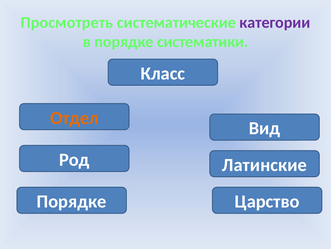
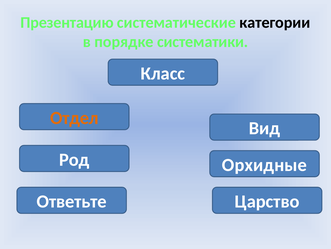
Просмотреть: Просмотреть -> Презентацию (67, 22)
категории colour: purple -> black (275, 22)
Латинские: Латинские -> Орхидные (264, 164)
Порядке: Порядке -> Ответьте (72, 201)
